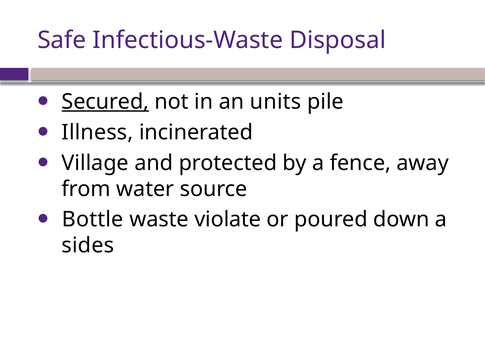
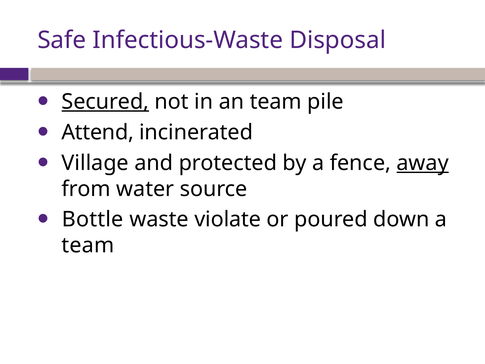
an units: units -> team (276, 102)
Illness: Illness -> Attend (98, 132)
away underline: none -> present (423, 163)
sides: sides -> team (88, 245)
